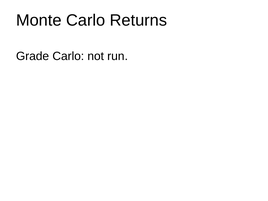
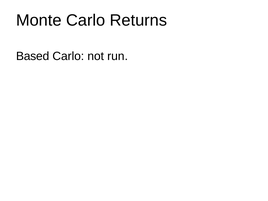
Grade: Grade -> Based (33, 56)
